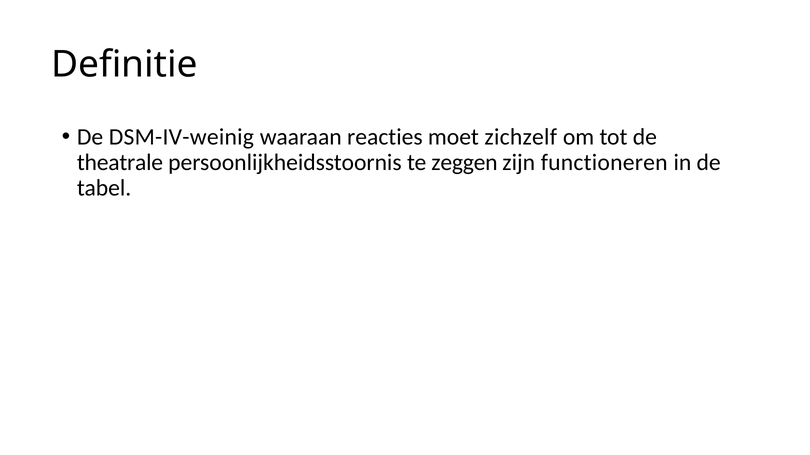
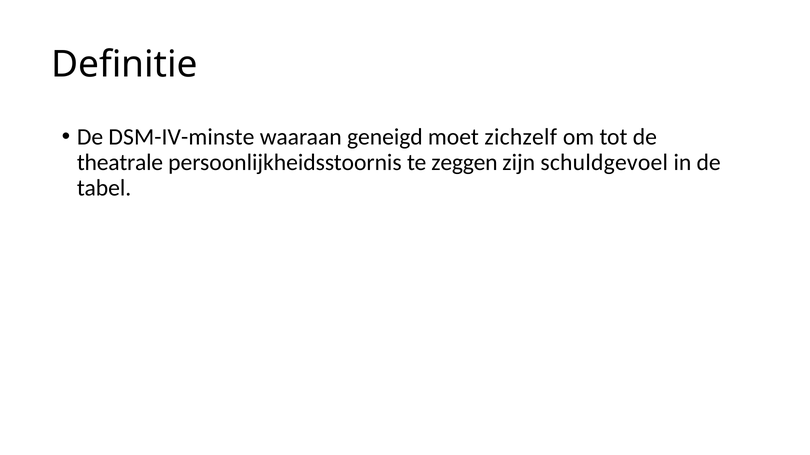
DSM-IV-weinig: DSM-IV-weinig -> DSM-IV-minste (181, 137)
reacties: reacties -> geneigd (385, 137)
functioneren: functioneren -> schuldgevoel (604, 162)
